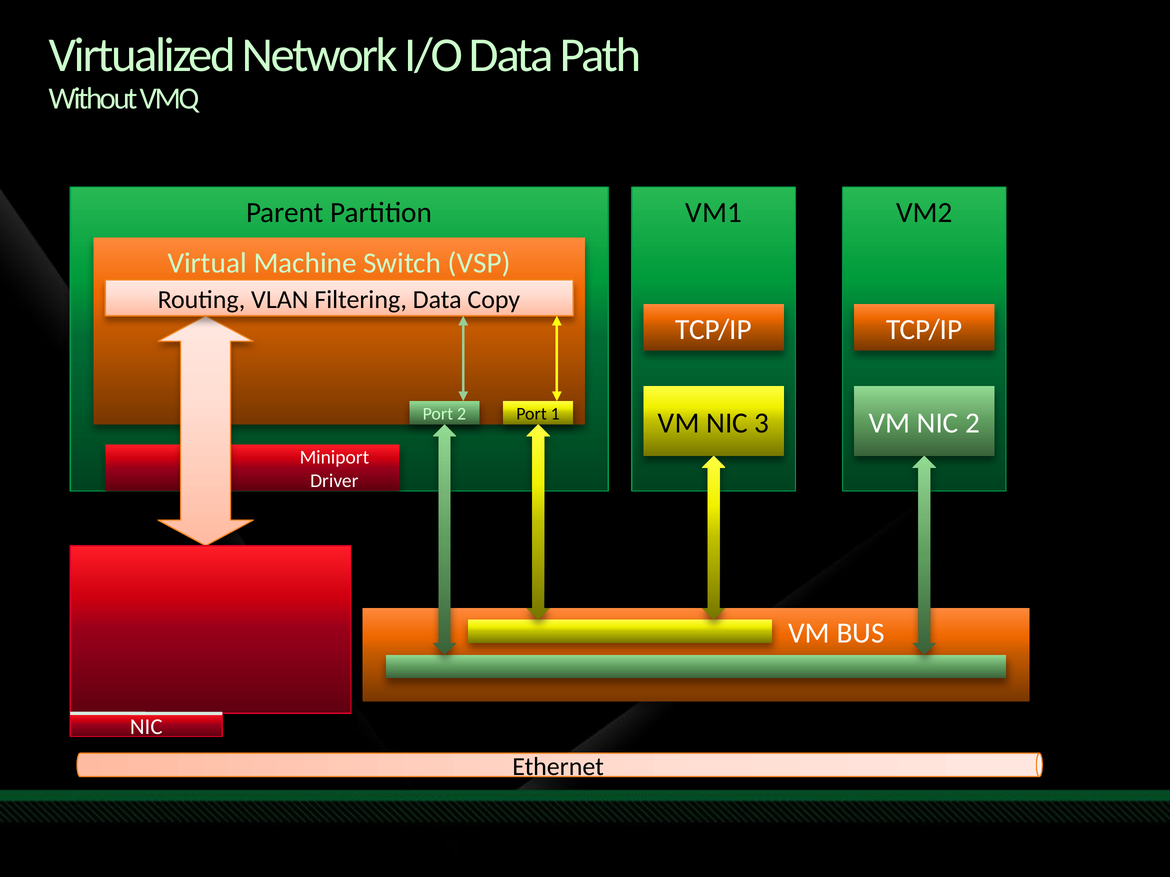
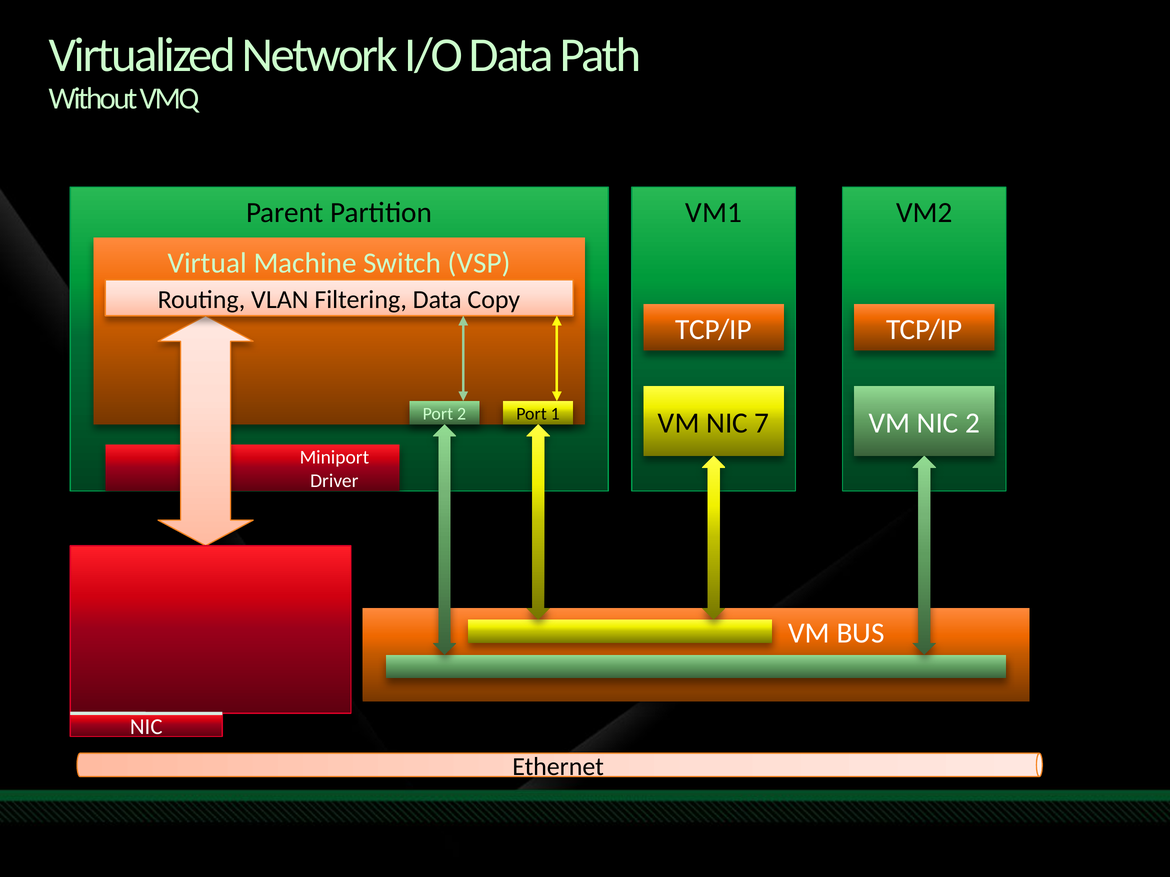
3: 3 -> 7 (762, 423)
